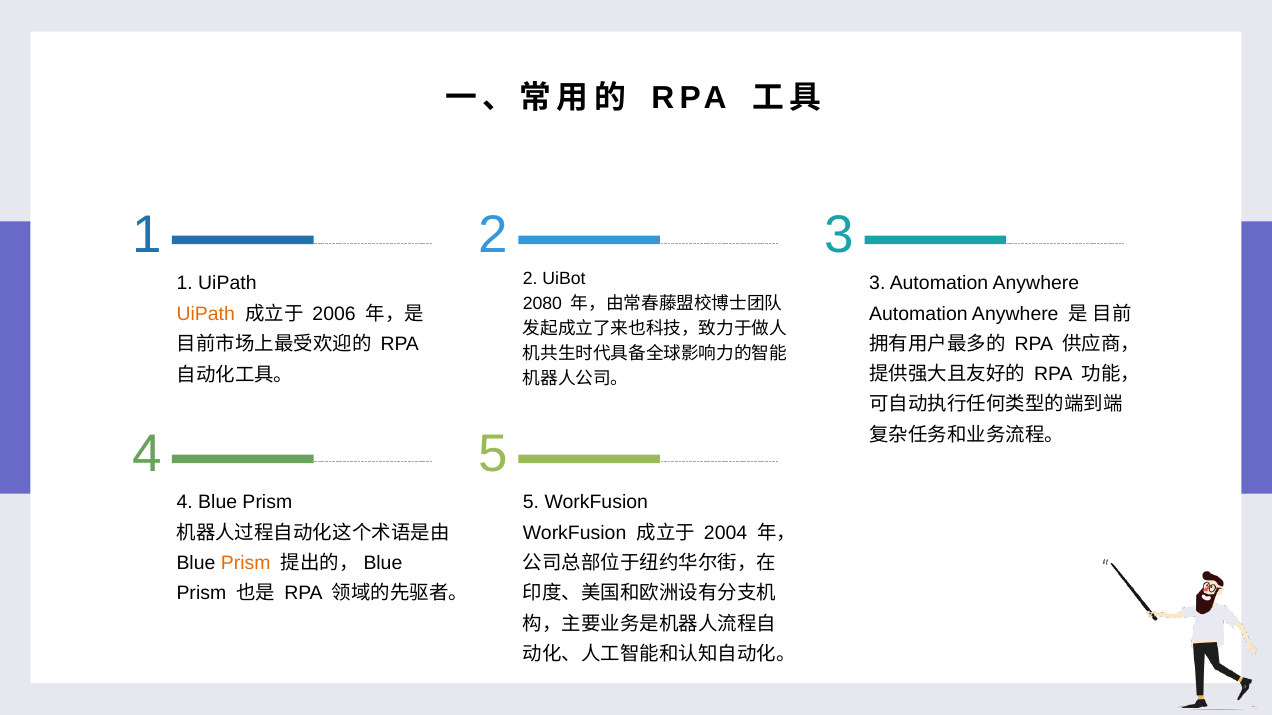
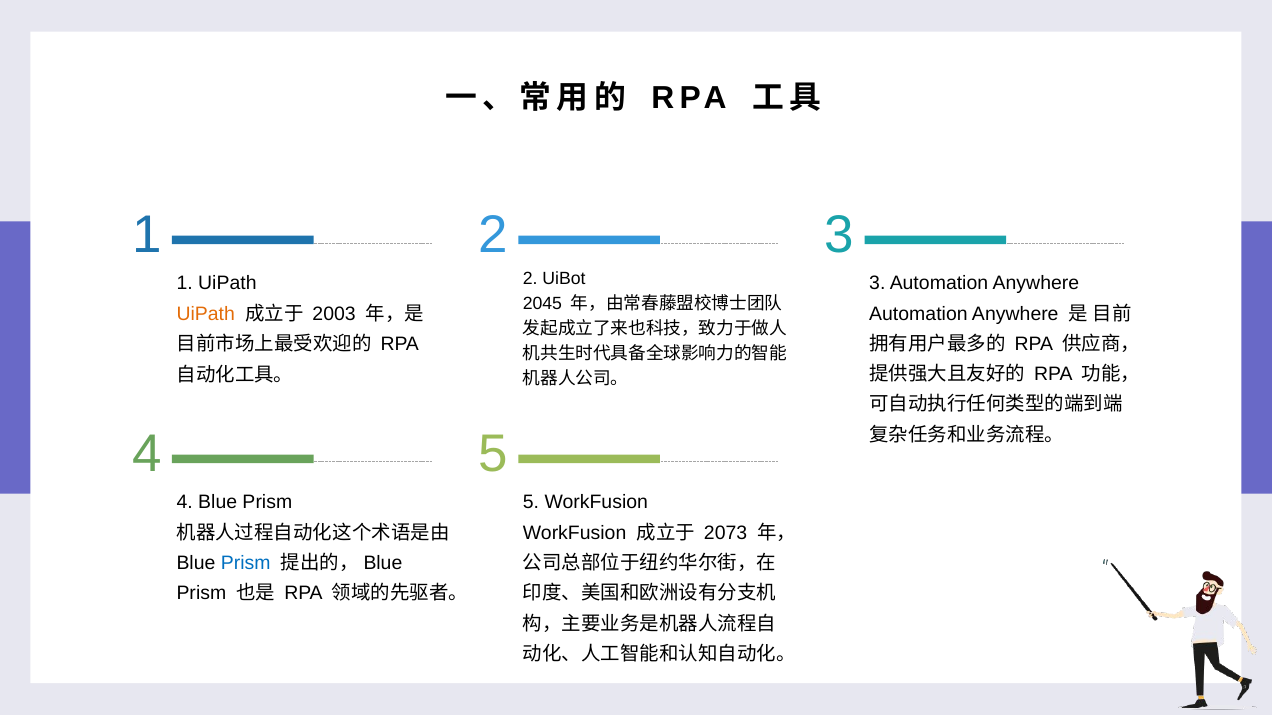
2080: 2080 -> 2045 (543, 304)
2006: 2006 -> 2003 (334, 314)
2004: 2004 -> 2073 (726, 533)
Prism colour: orange -> blue (246, 563)
